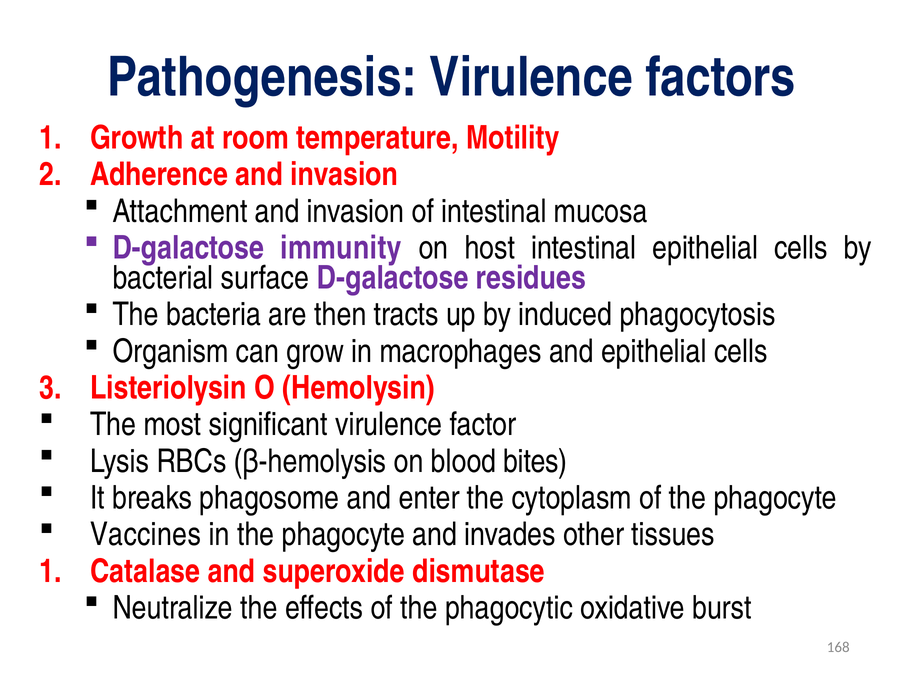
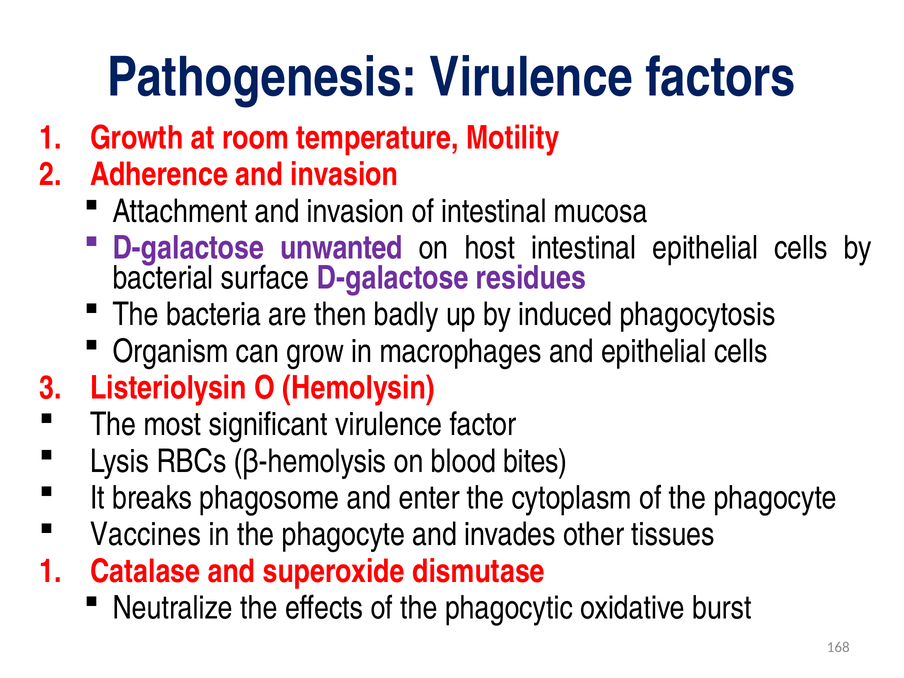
immunity: immunity -> unwanted (341, 248)
tracts: tracts -> badly (406, 315)
